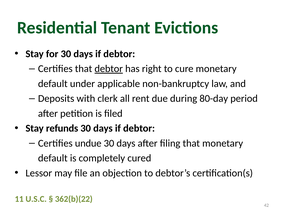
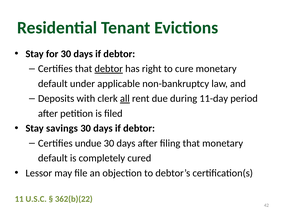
all underline: none -> present (125, 98)
80-day: 80-day -> 11-day (214, 98)
refunds: refunds -> savings (62, 128)
